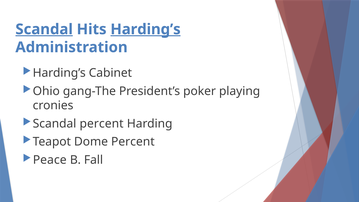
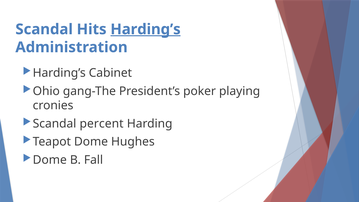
Scandal underline: present -> none (44, 29)
Dome Percent: Percent -> Hughes (133, 142)
Peace: Peace -> Dome (50, 160)
